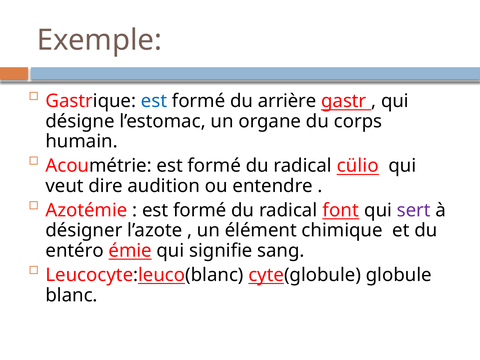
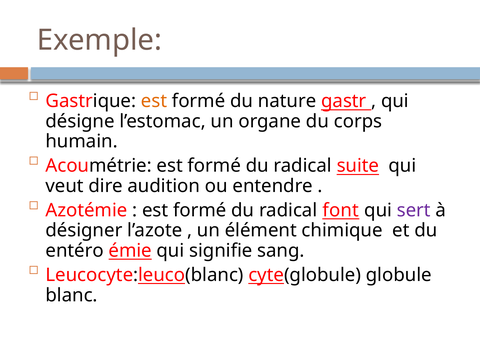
est colour: blue -> orange (154, 101)
arrière: arrière -> nature (287, 101)
cülio: cülio -> suite (358, 166)
